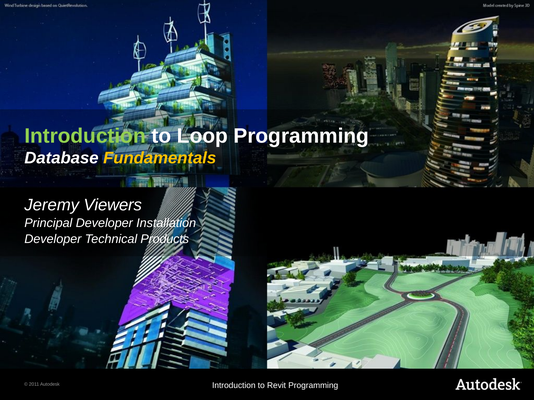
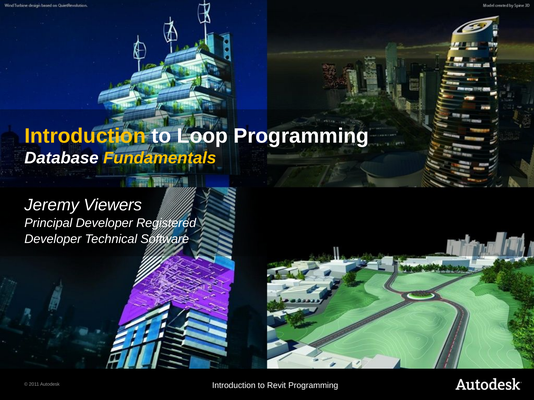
Introduction colour: light green -> yellow (85, 136)
Installation: Installation -> Registered (166, 223)
Products: Products -> Software (165, 239)
